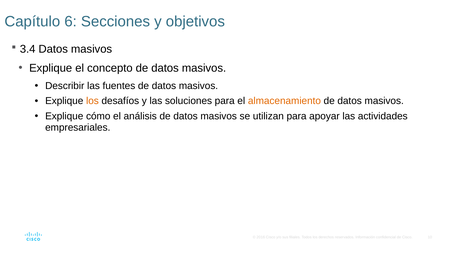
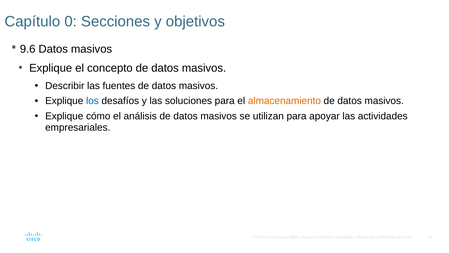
6: 6 -> 0 (71, 22)
3.4: 3.4 -> 9.6 (28, 49)
los colour: orange -> blue (92, 101)
